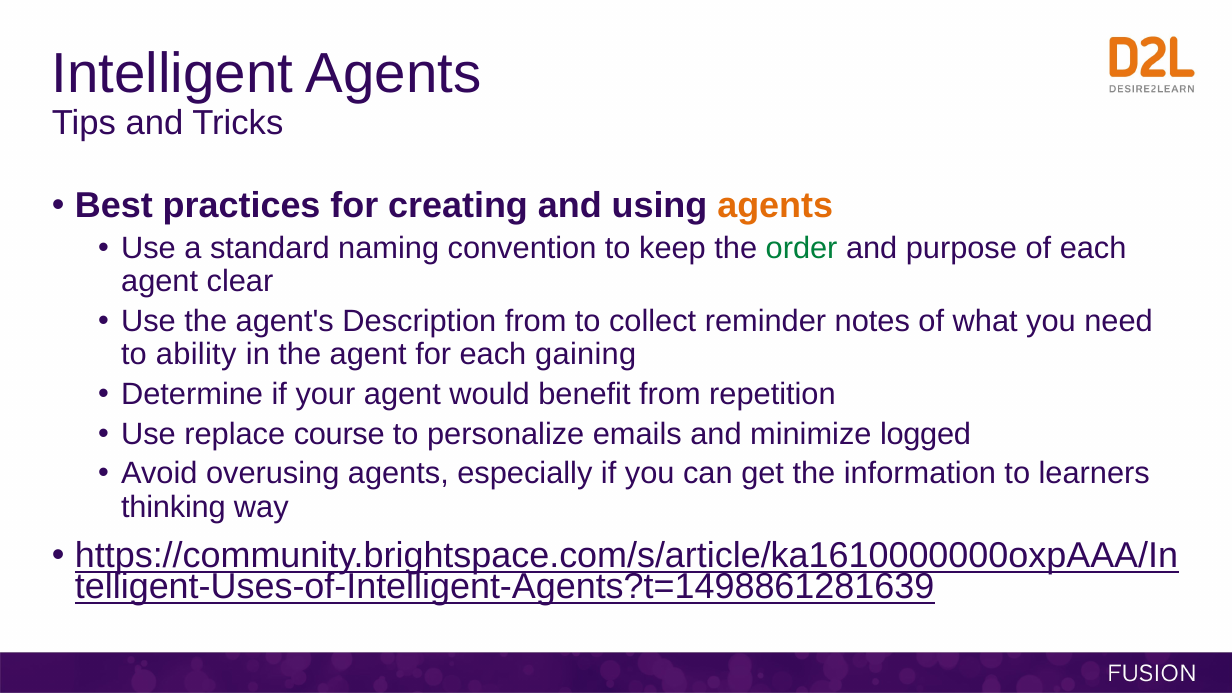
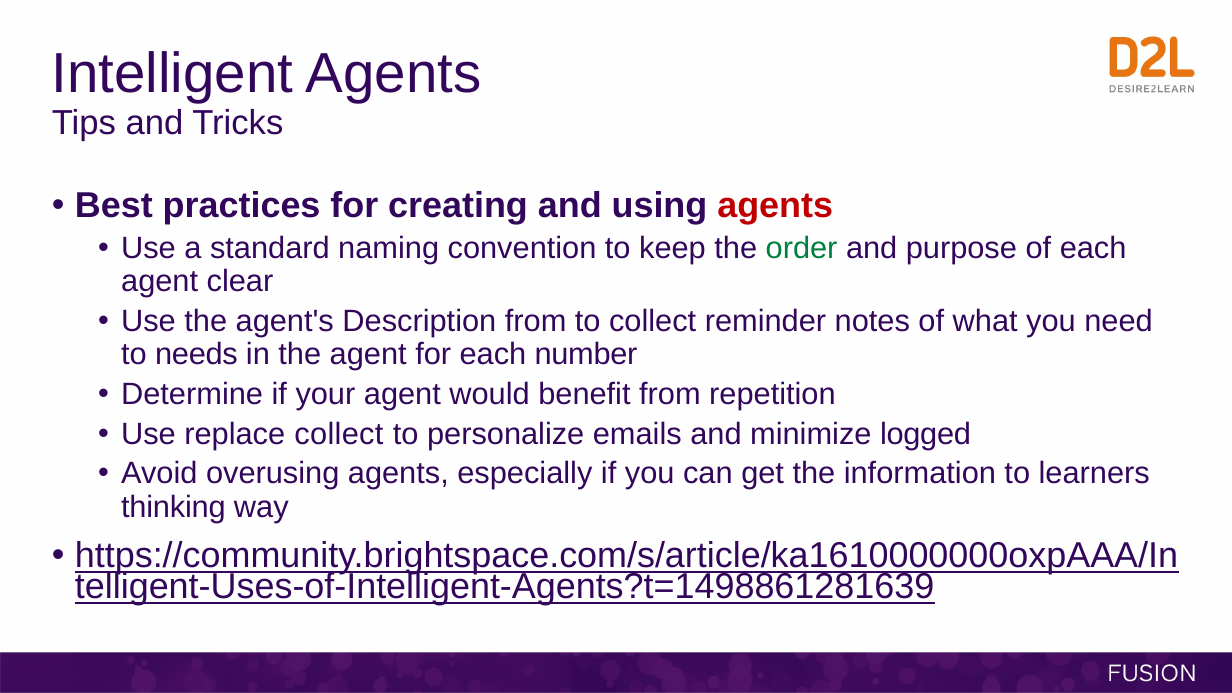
agents colour: orange -> red (775, 206)
ability: ability -> needs (197, 355)
gaining: gaining -> number (586, 355)
replace course: course -> collect (339, 434)
